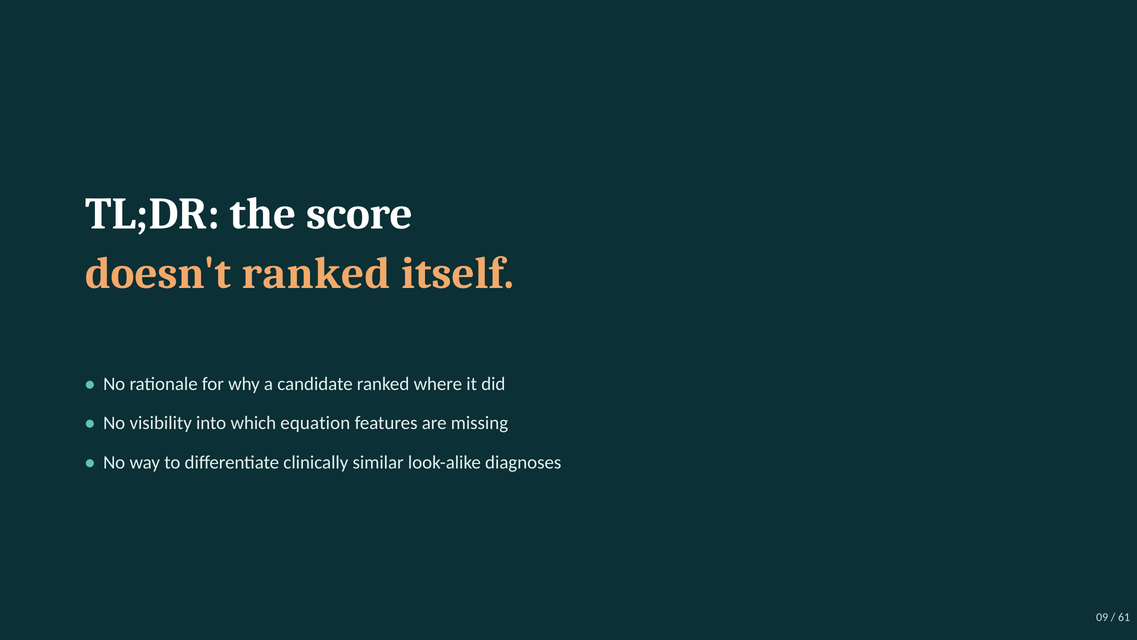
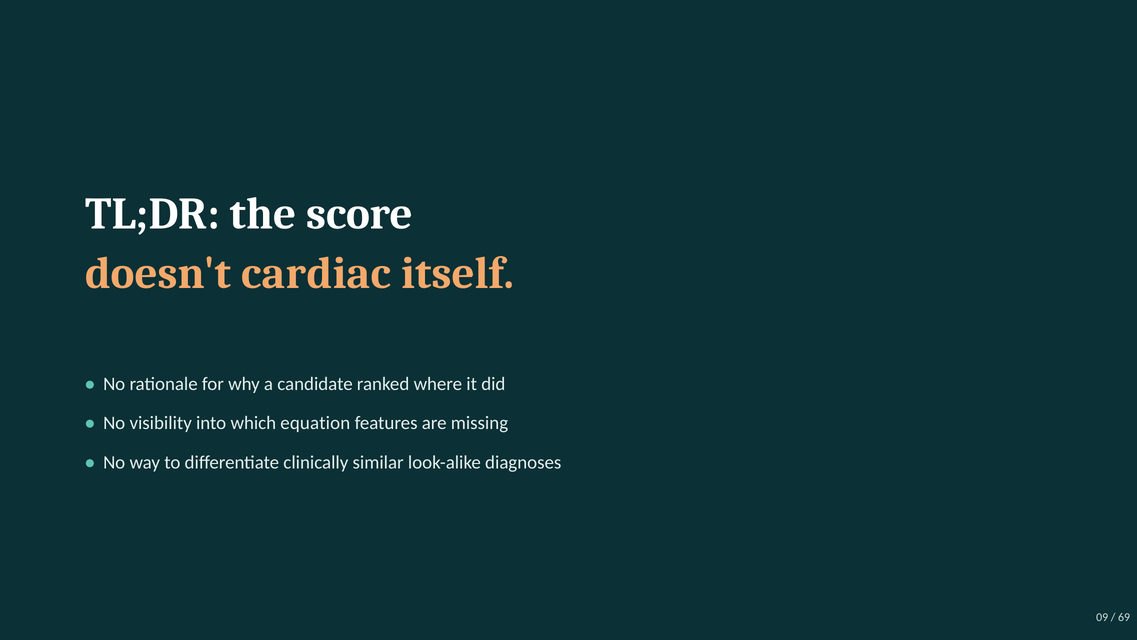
doesn't ranked: ranked -> cardiac (316, 273)
61: 61 -> 69 (1124, 617)
